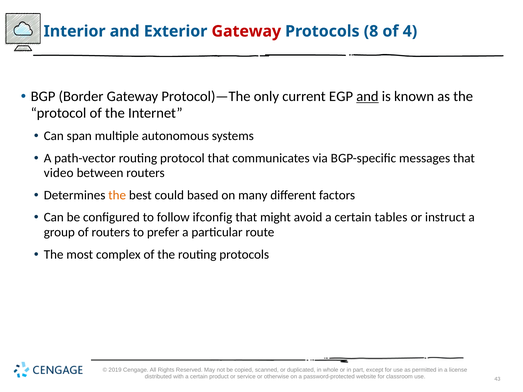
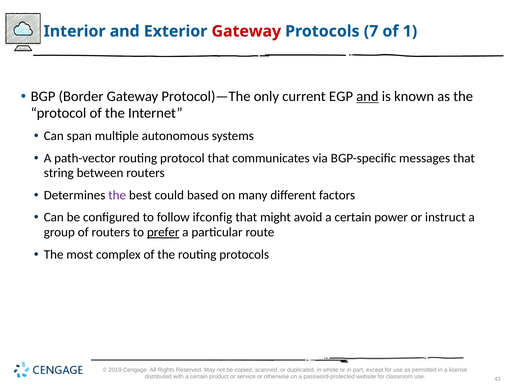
8: 8 -> 7 (371, 31)
4: 4 -> 1 (410, 31)
video: video -> string (59, 173)
the colour: orange -> purple (117, 195)
tables: tables -> power (391, 217)
prefer underline: none -> present (163, 232)
